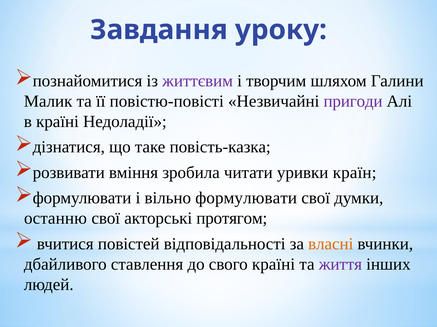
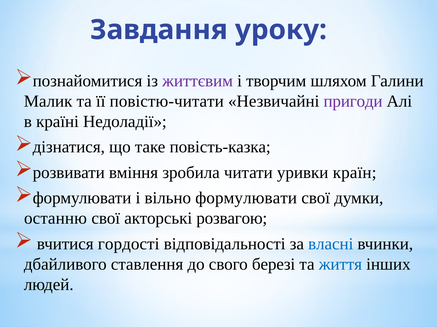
повістю-повісті: повістю-повісті -> повістю-читати (167, 101)
протягом: протягом -> розвагою (232, 219)
повістей: повістей -> гордості (129, 244)
власні colour: orange -> blue (331, 244)
свого країні: країні -> березі (274, 265)
життя colour: purple -> blue (340, 265)
